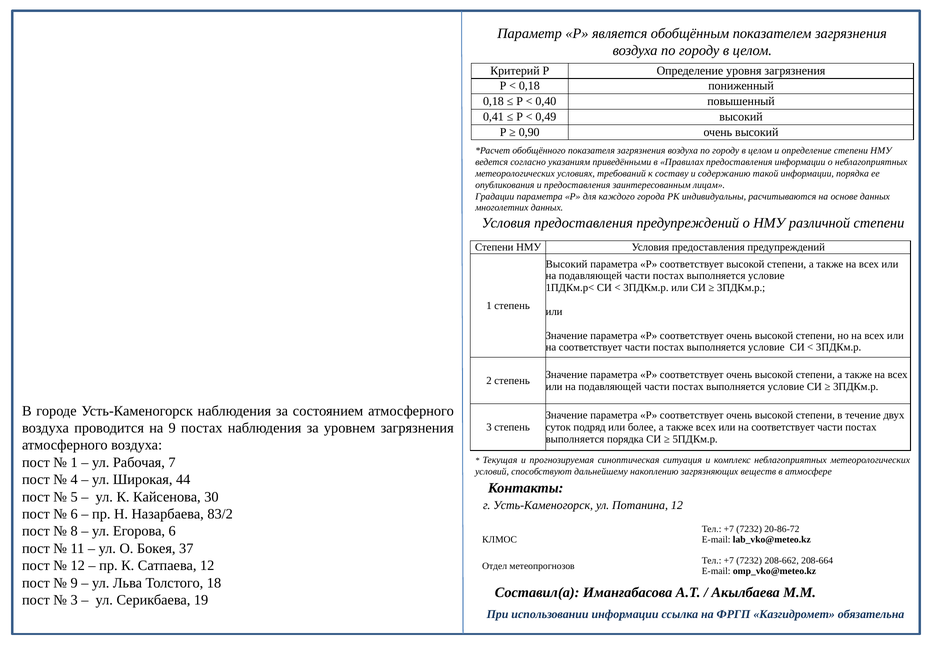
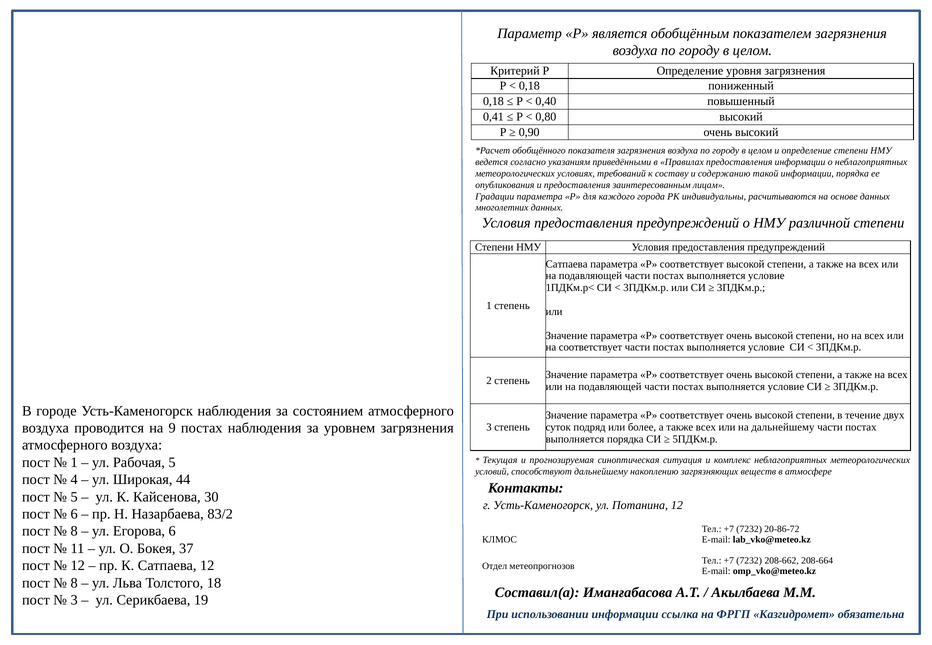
0,49: 0,49 -> 0,80 (546, 117)
Высокий: Высокий -> Сатпаева (567, 264)
соответствует: соответствует -> дальнейшему (783, 427)
Рабочая 7: 7 -> 5 (172, 463)
9: 9 -> 8 (74, 583)
